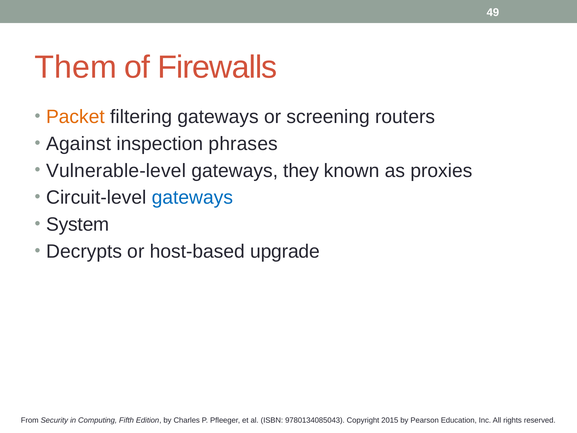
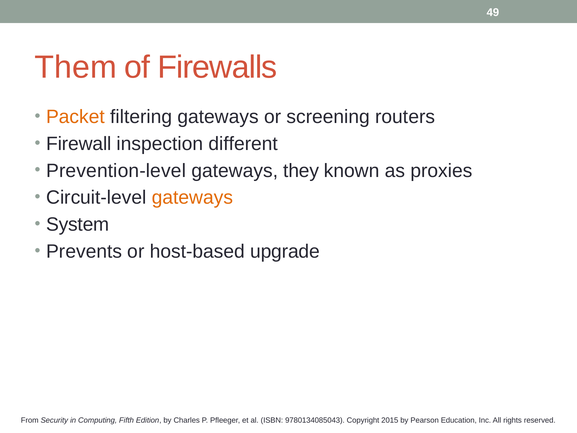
Against: Against -> Firewall (79, 144)
phrases: phrases -> different (243, 144)
Vulnerable-level: Vulnerable-level -> Prevention-level (116, 171)
gateways colour: blue -> orange (193, 198)
Decrypts: Decrypts -> Prevents (84, 251)
